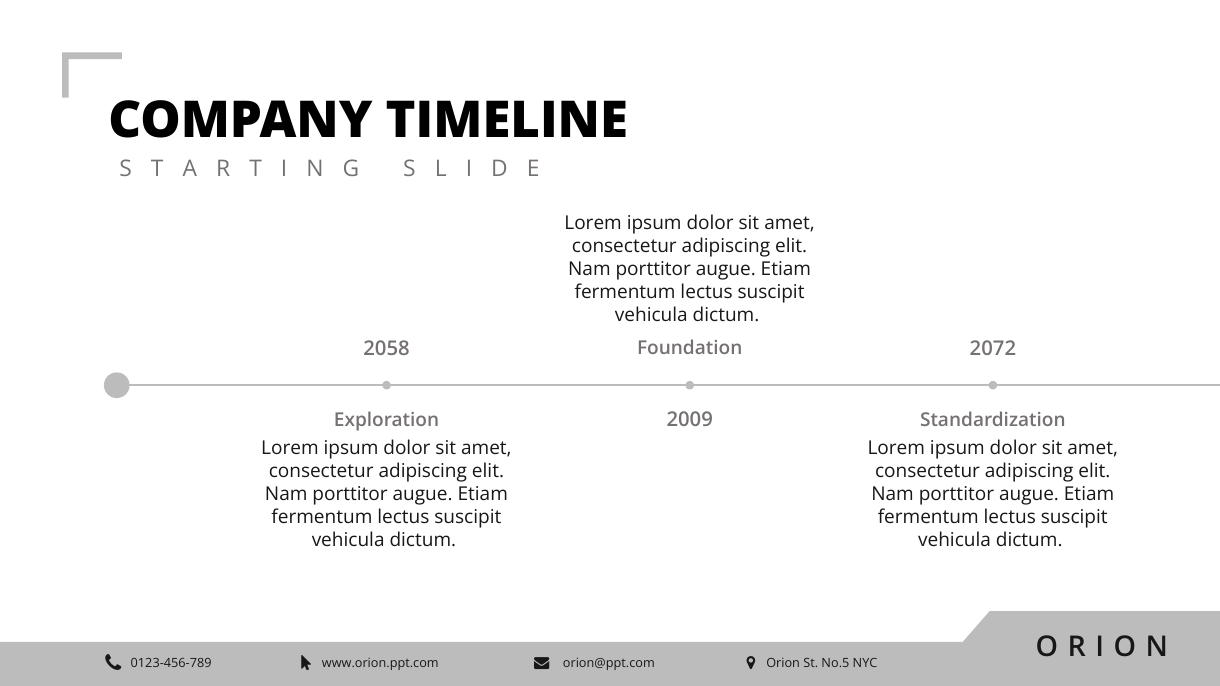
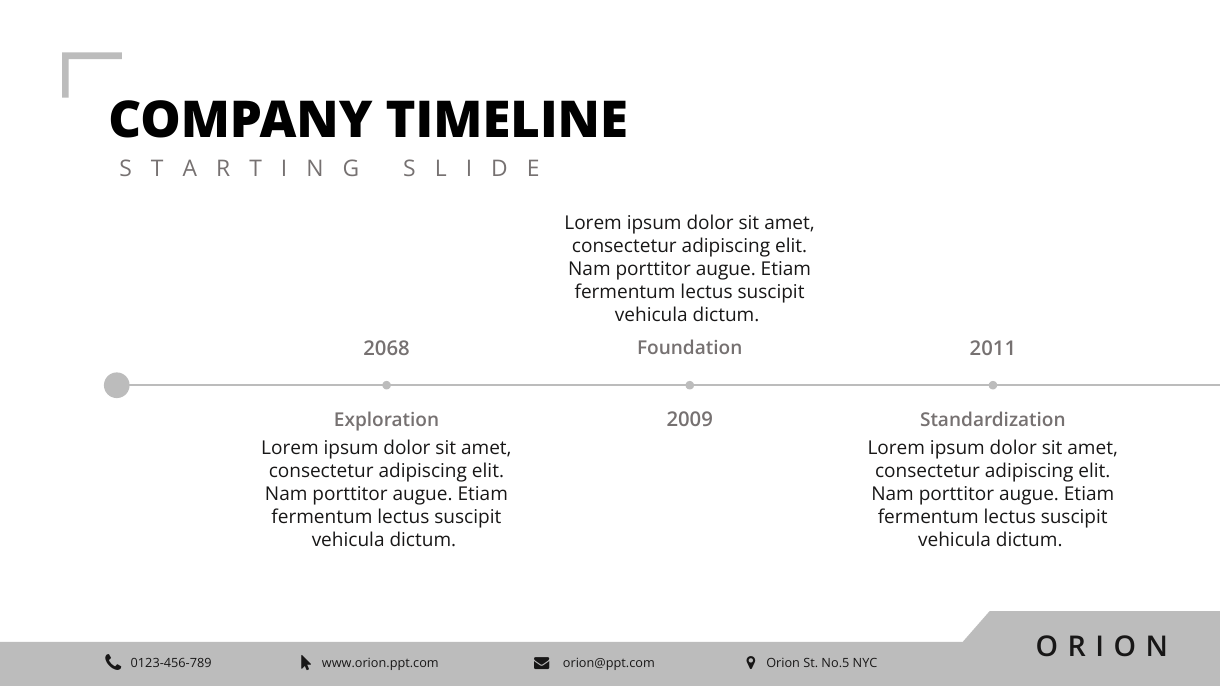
2058: 2058 -> 2068 (387, 348)
2072: 2072 -> 2011 (993, 348)
